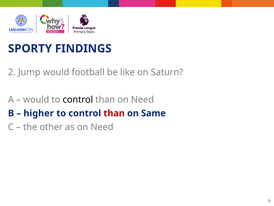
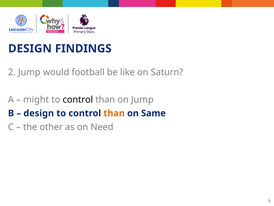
SPORTY: SPORTY -> DESIGN (30, 48)
would: would -> might (36, 99)
than on Need: Need -> Jump (142, 99)
higher: higher -> design (39, 113)
than colour: red -> orange (114, 113)
